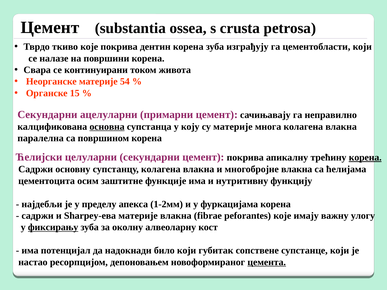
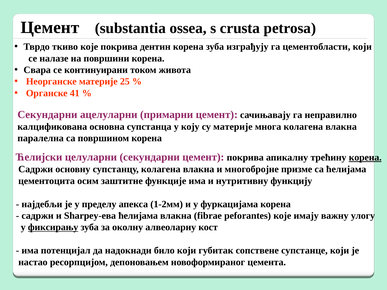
54: 54 -> 25 (125, 82)
15: 15 -> 41 (75, 93)
основна underline: present -> none (107, 127)
многобројне влакна: влакна -> призме (297, 169)
Sharpey-ева материје: материје -> ћелијама (138, 216)
цемента underline: present -> none (267, 262)
